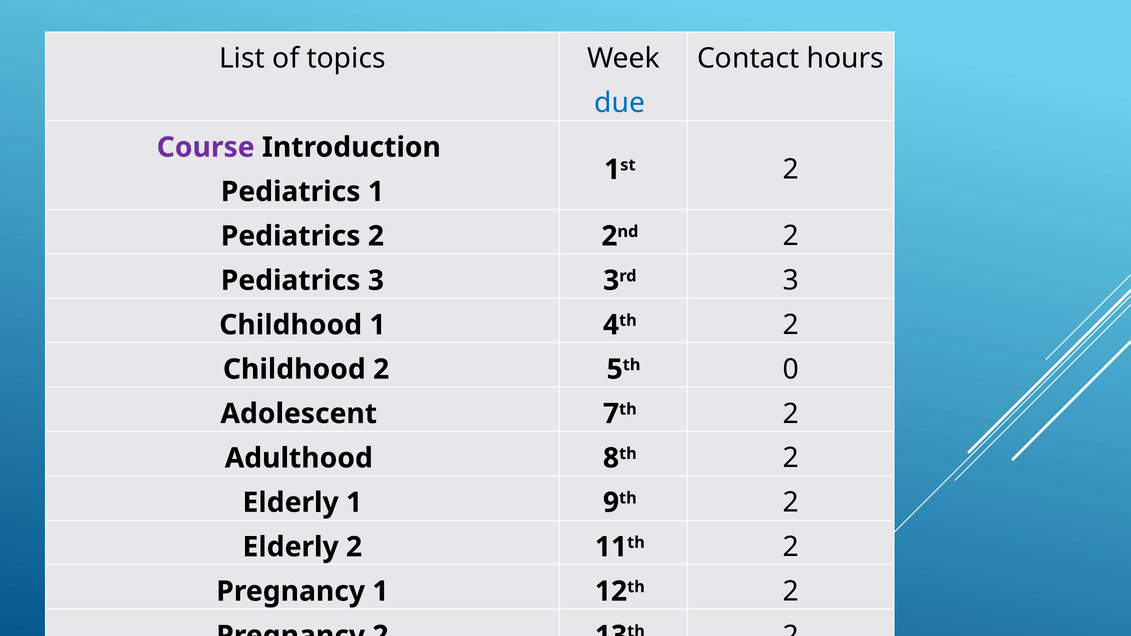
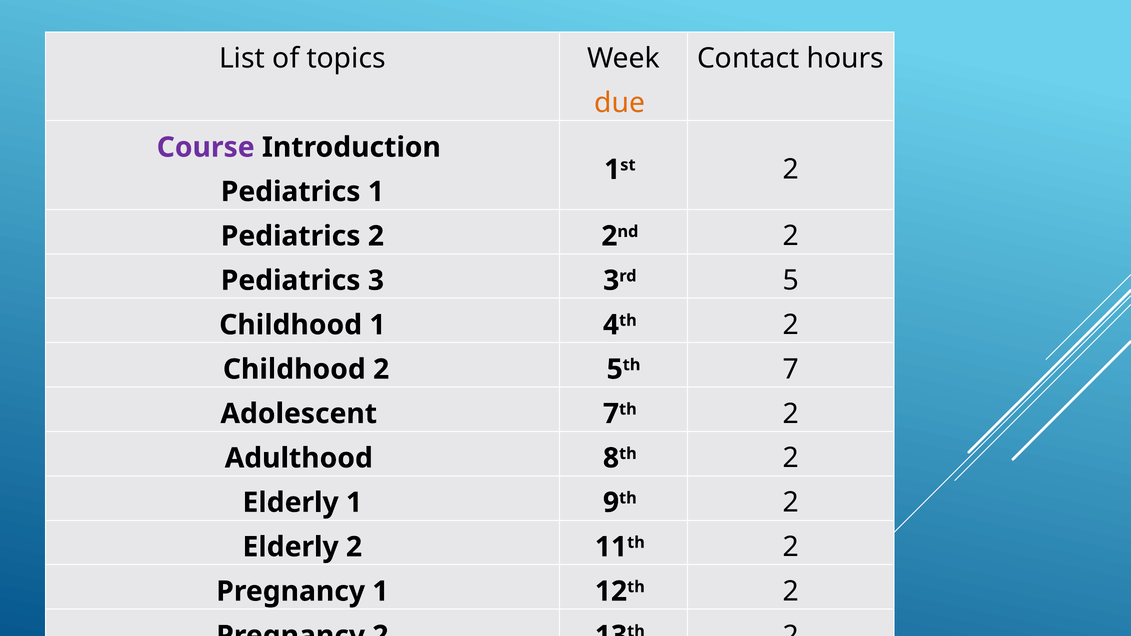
due colour: blue -> orange (620, 103)
3: 3 -> 5 (791, 281)
0: 0 -> 7 (791, 369)
